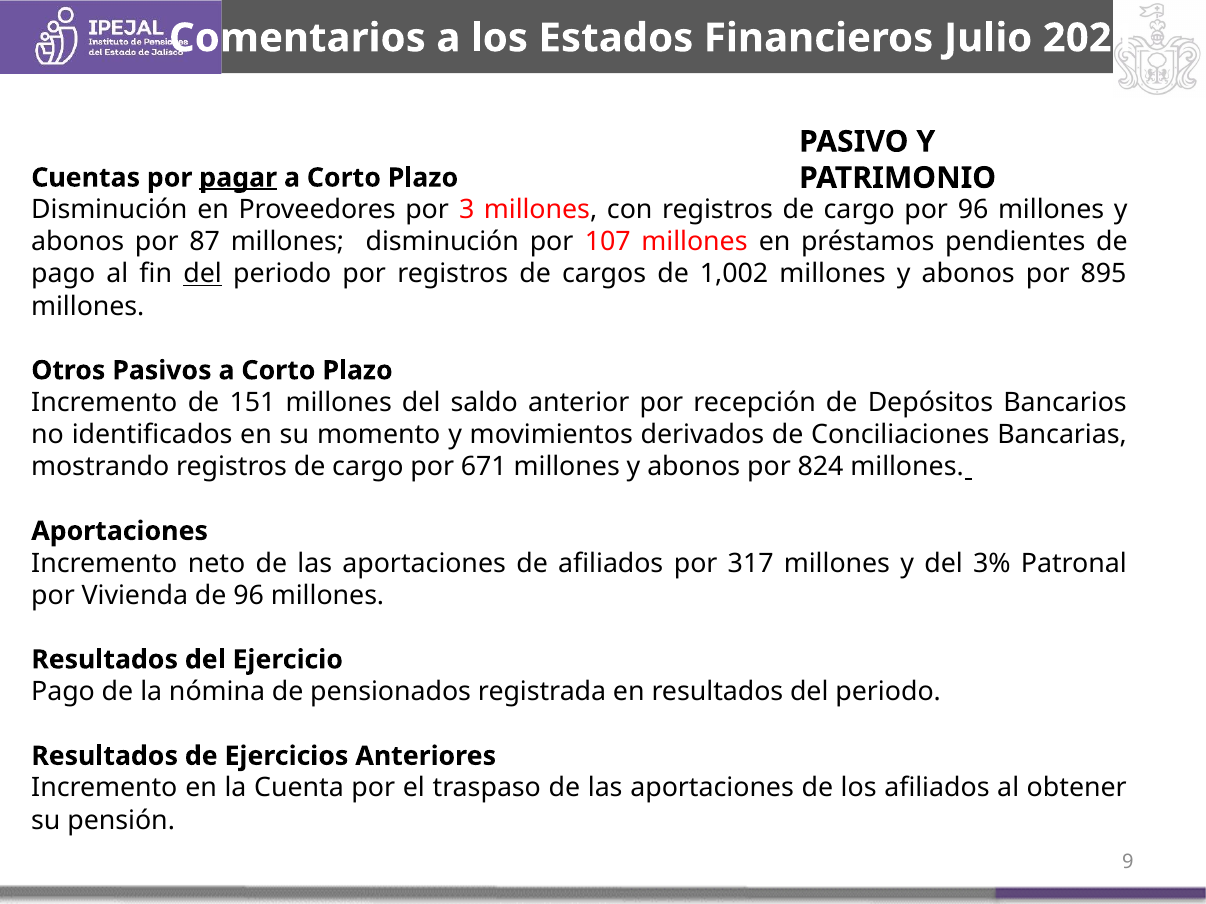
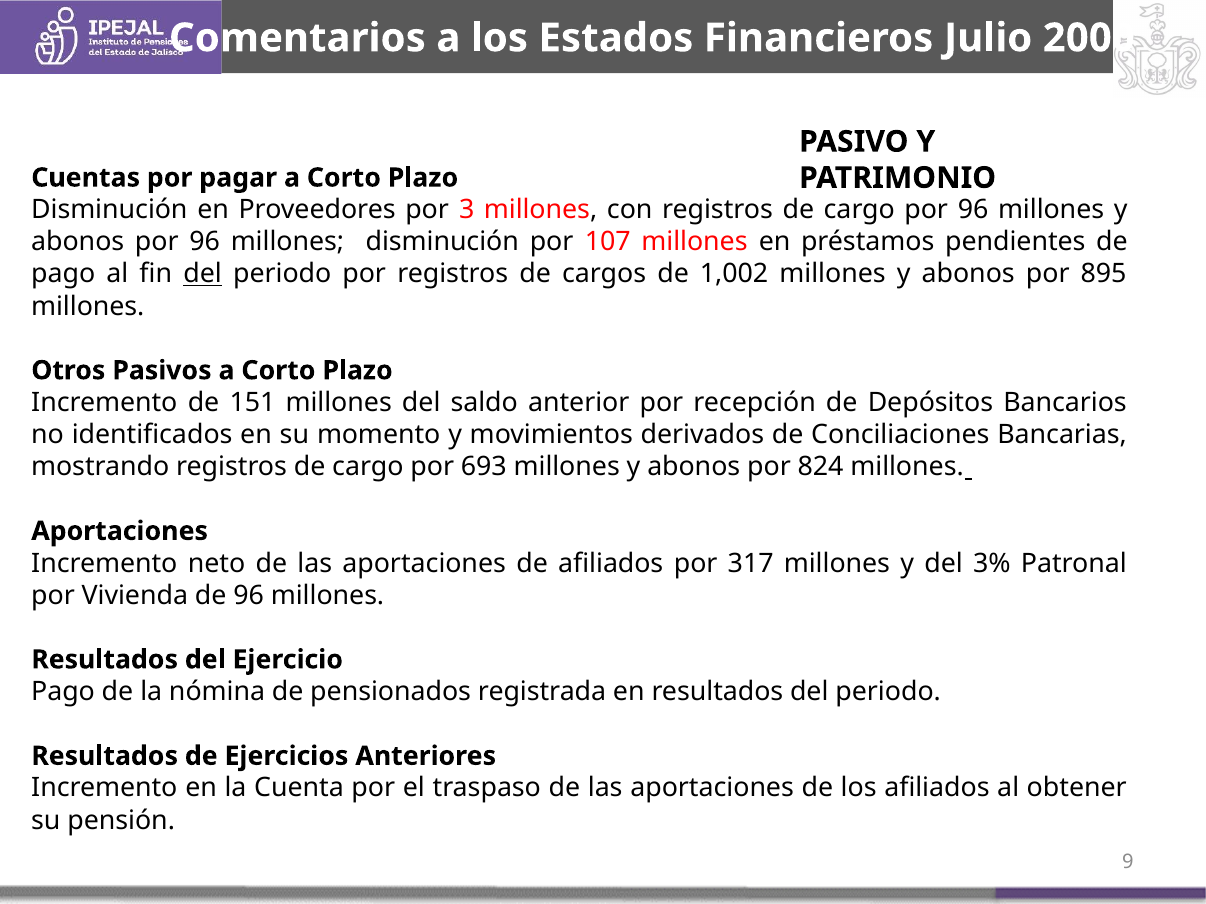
2021: 2021 -> 2000 (1089, 38)
pagar underline: present -> none (238, 178)
abonos por 87: 87 -> 96 (205, 242)
671: 671 -> 693 (484, 467)
